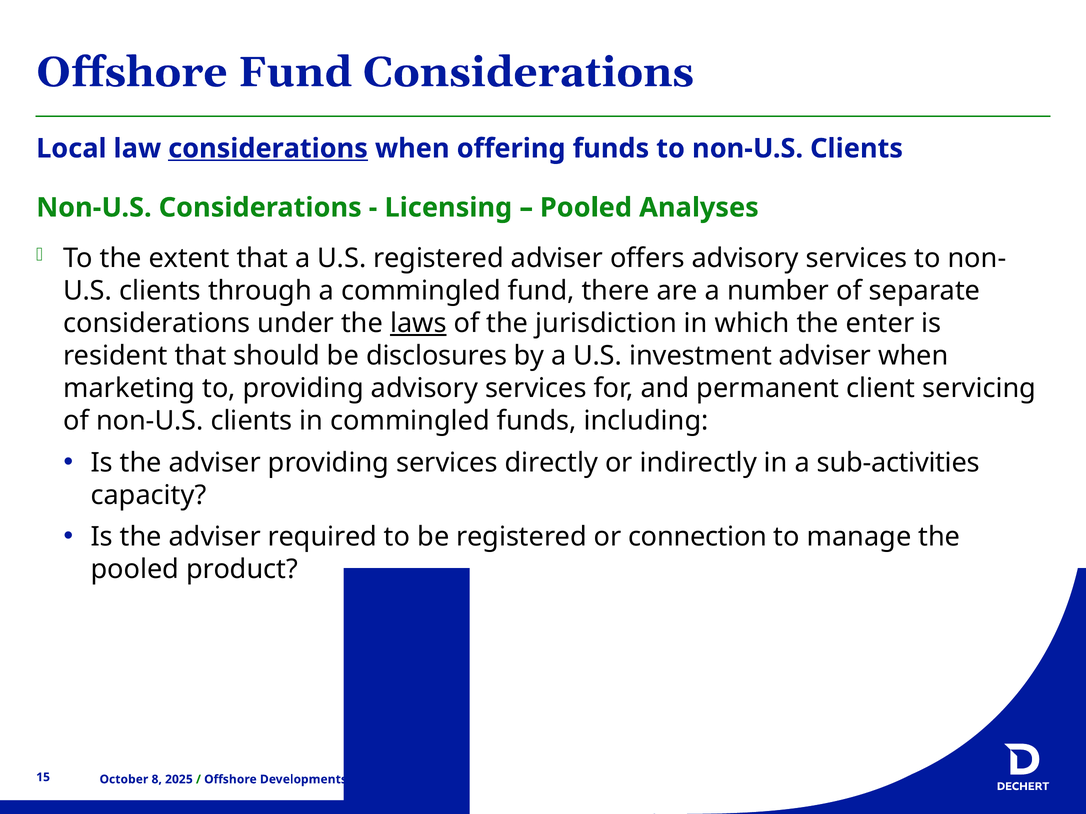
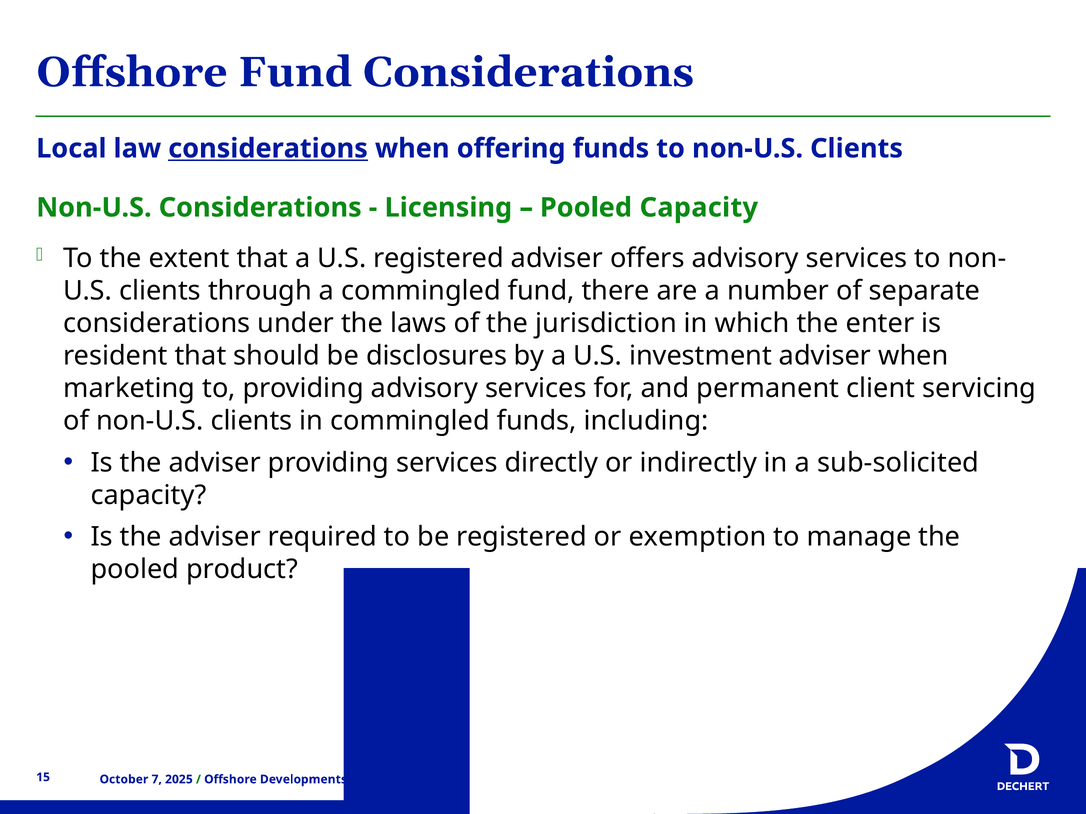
Pooled Analyses: Analyses -> Capacity (699, 208)
laws underline: present -> none (418, 324)
sub-activities: sub-activities -> sub-solicited (898, 463)
connection: connection -> exemption (697, 537)
8: 8 -> 7 (157, 780)
